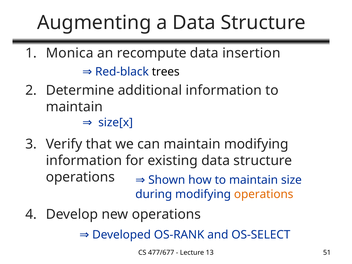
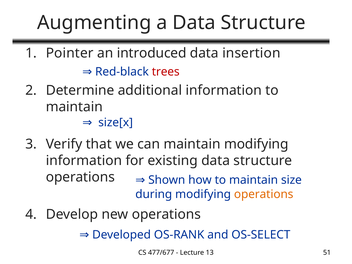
Monica: Monica -> Pointer (70, 53)
recompute: recompute -> introduced (152, 53)
trees colour: black -> red (166, 72)
